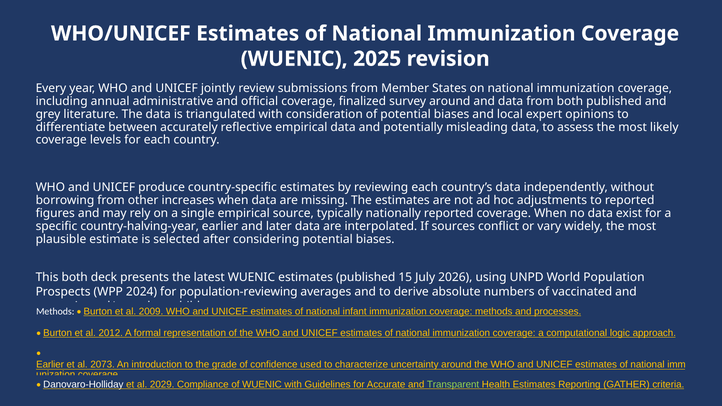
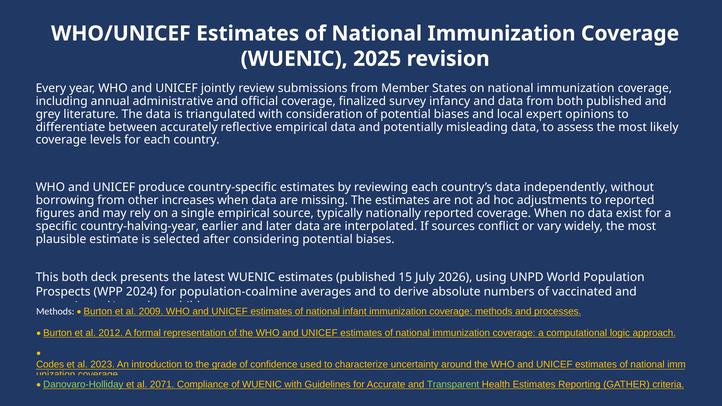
survey around: around -> infancy (450, 101)
population-reviewing: population-reviewing -> population-coalmine (238, 292)
Earlier: Earlier -> Codes (50, 365)
2073: 2073 -> 2023 (103, 365)
Danovaro-Holliday colour: white -> light green (83, 384)
2029: 2029 -> 2071 (162, 384)
